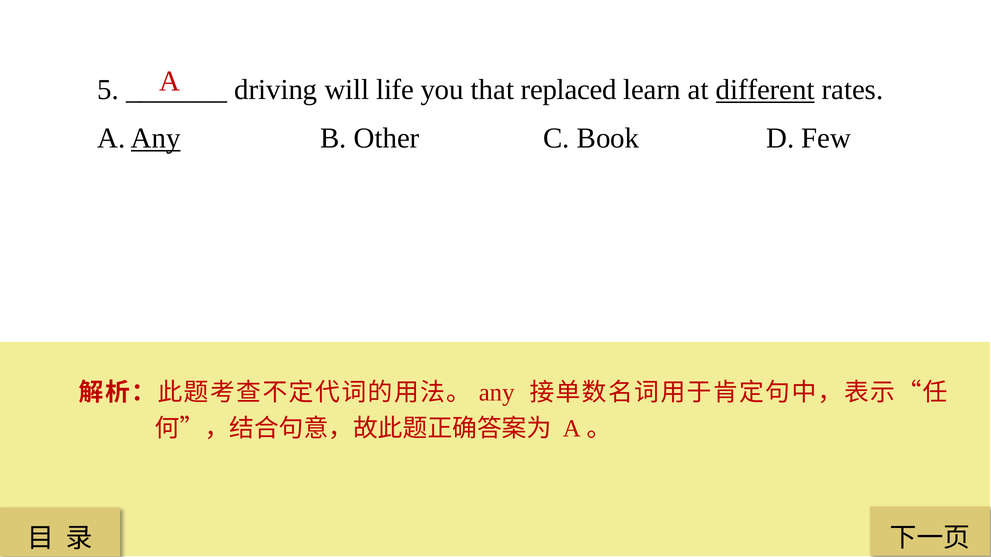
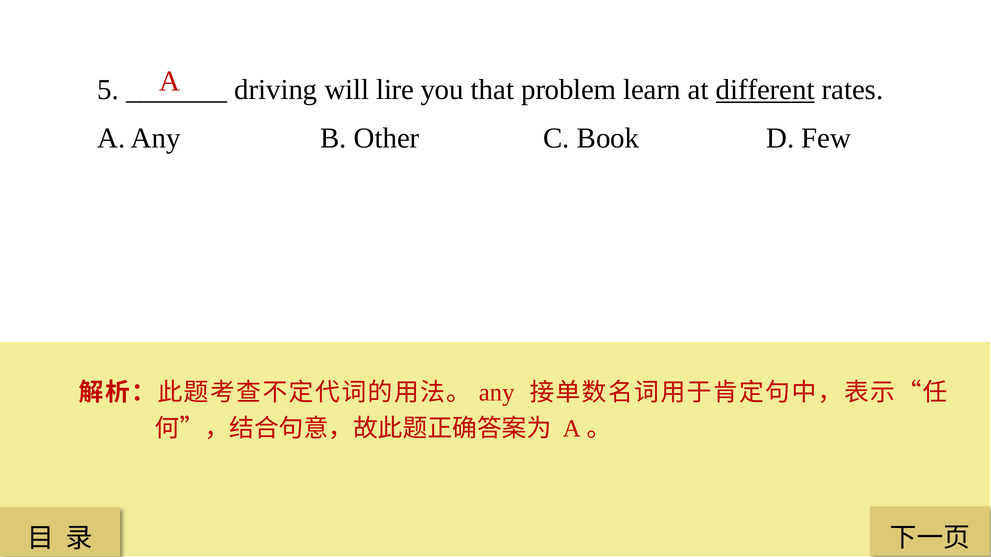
life: life -> lire (395, 90)
replaced: replaced -> problem (569, 90)
Any underline: present -> none (156, 138)
